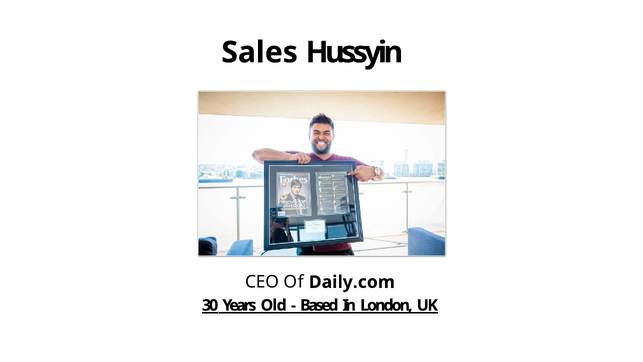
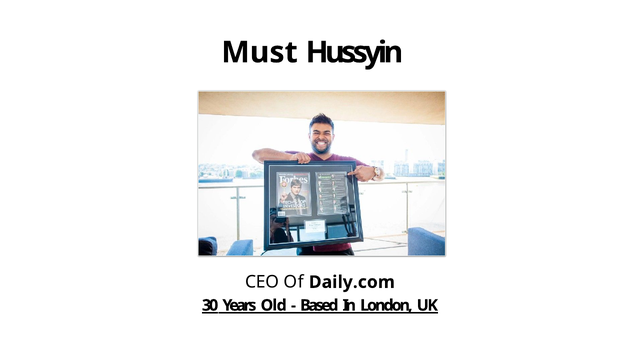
Sales: Sales -> Must (260, 52)
